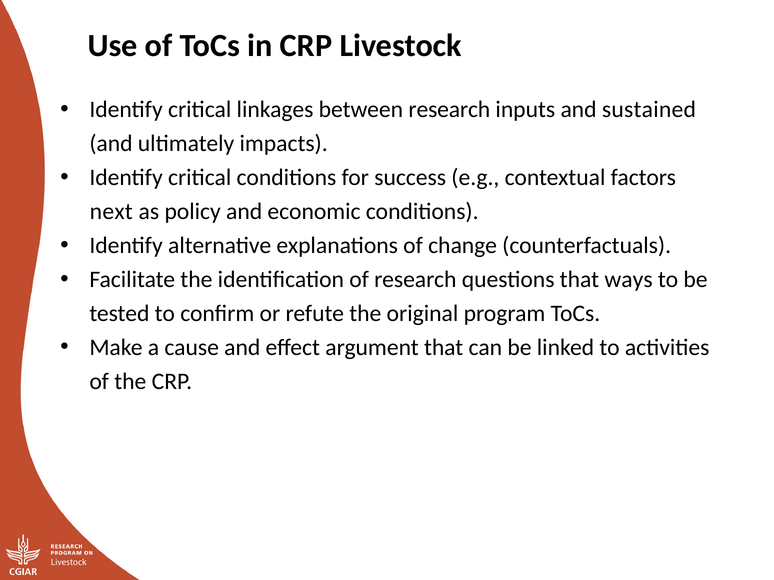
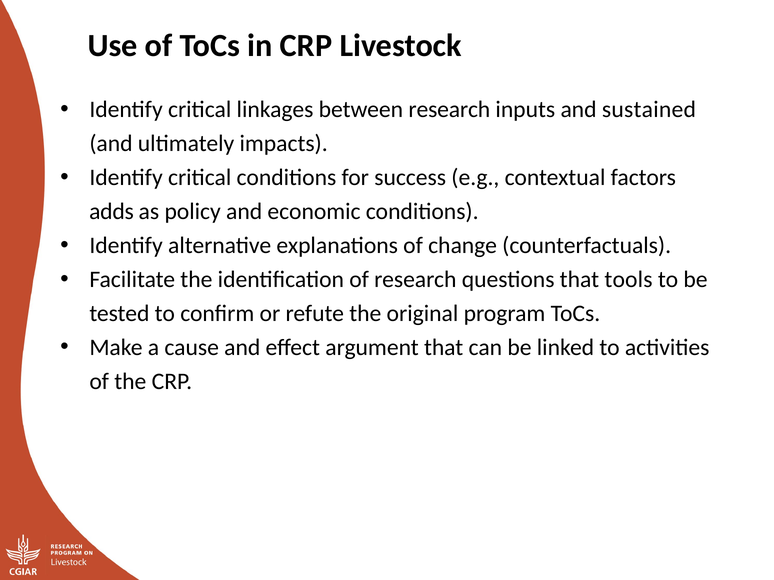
next: next -> adds (111, 212)
ways: ways -> tools (629, 280)
